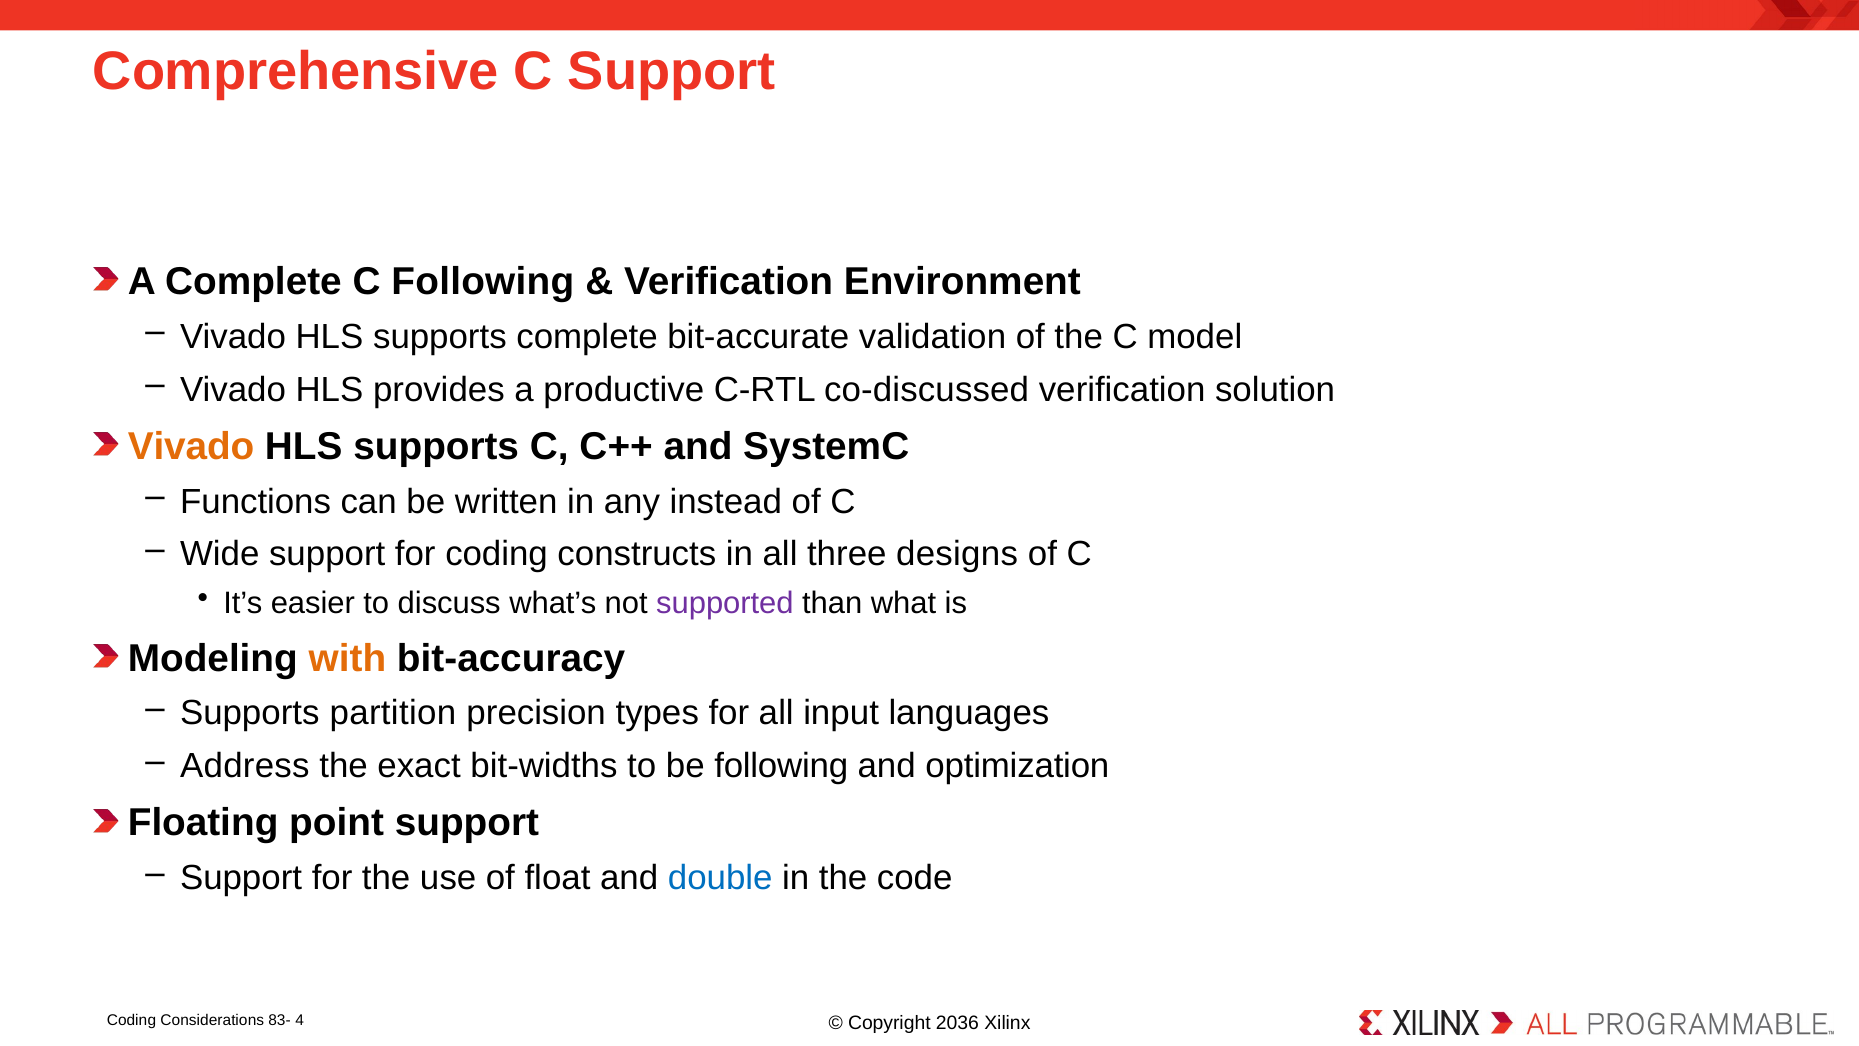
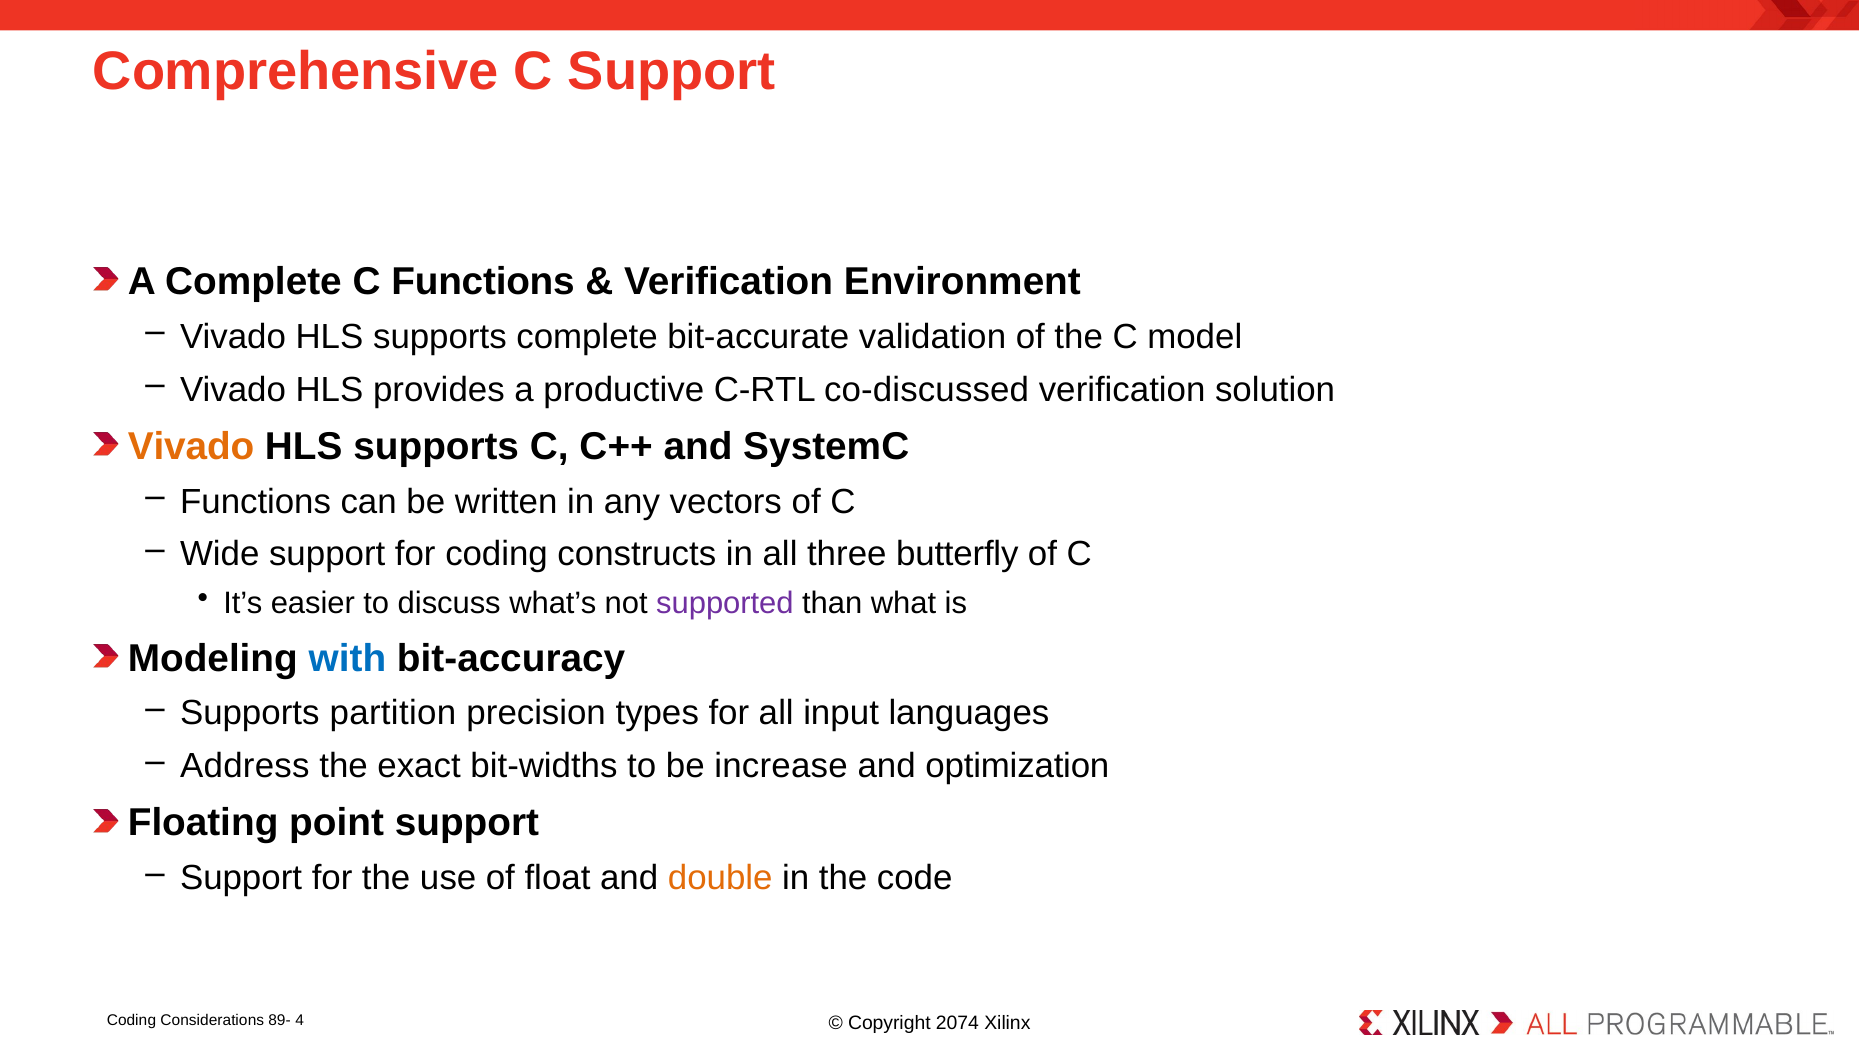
C Following: Following -> Functions (483, 282)
instead: instead -> vectors (726, 501)
designs: designs -> butterfly (957, 554)
with colour: orange -> blue (347, 658)
be following: following -> increase (781, 766)
double colour: blue -> orange (720, 878)
83-: 83- -> 89- (280, 1020)
2036: 2036 -> 2074 (957, 1024)
